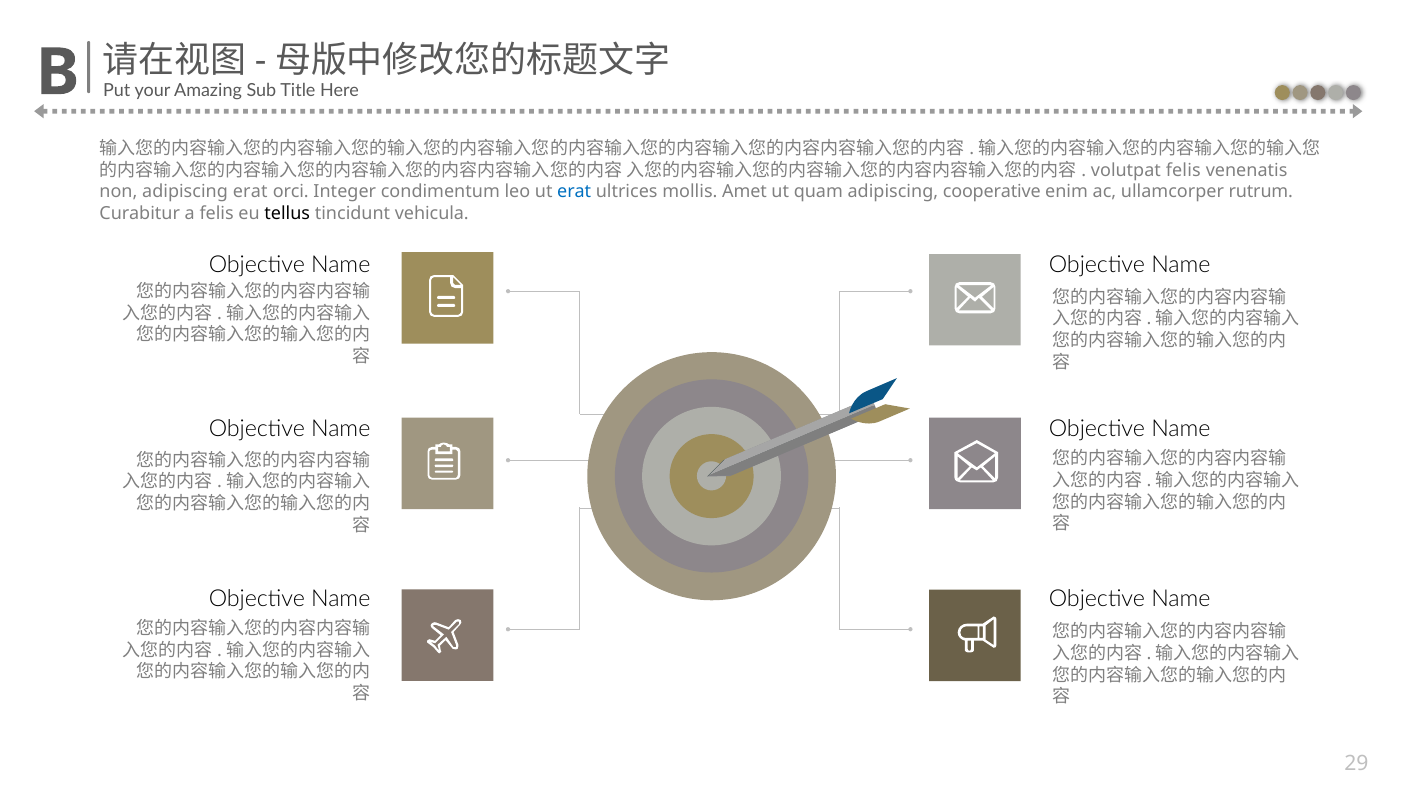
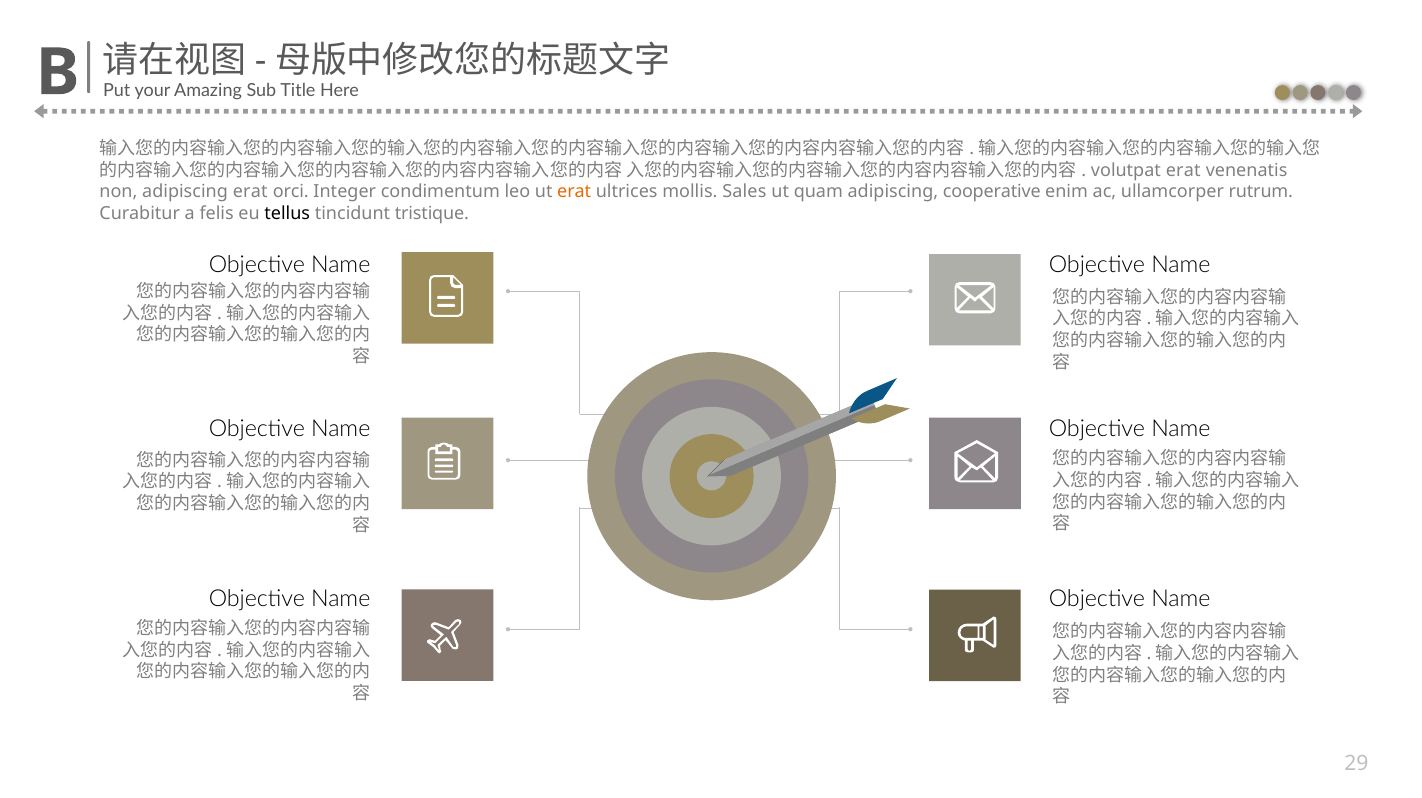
volutpat felis: felis -> erat (1183, 170)
erat colour: blue -> orange (574, 192)
Amet: Amet -> Sales (744, 192)
vehicula: vehicula -> tristique (432, 213)
